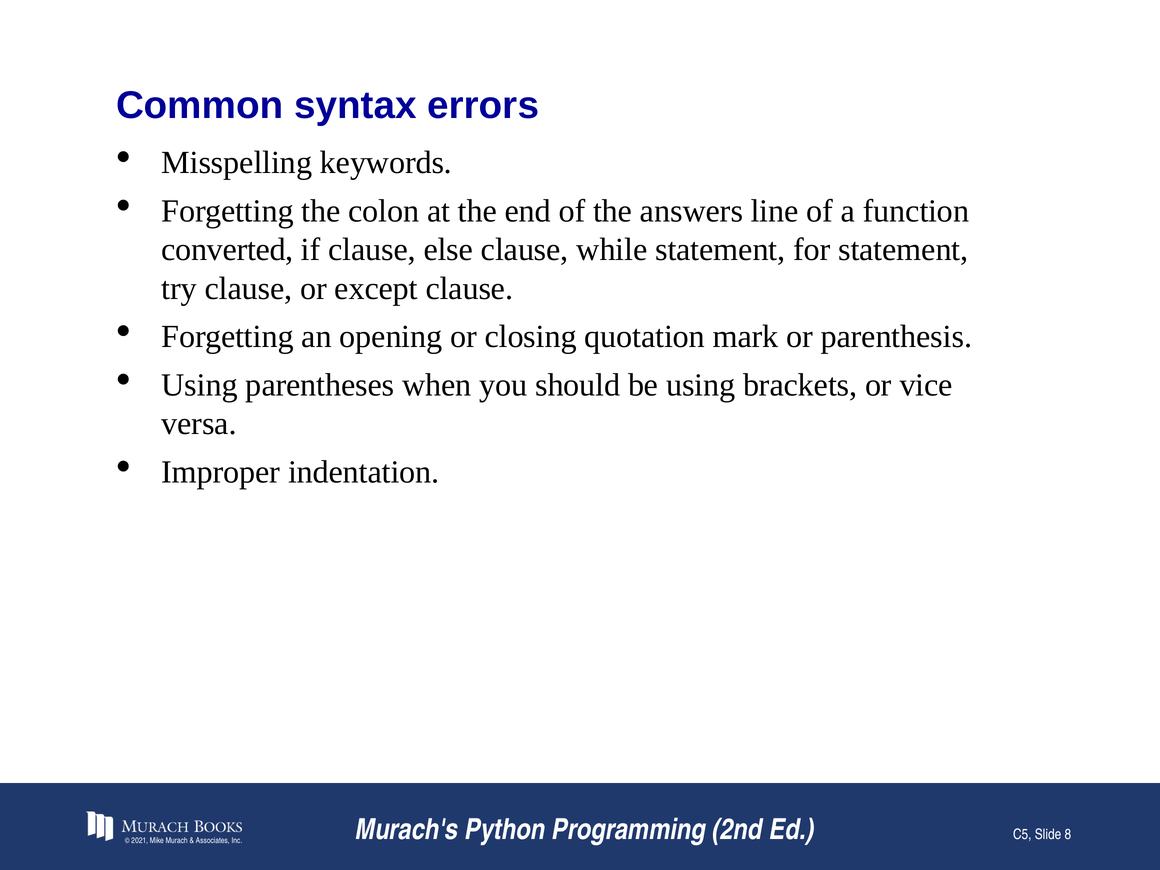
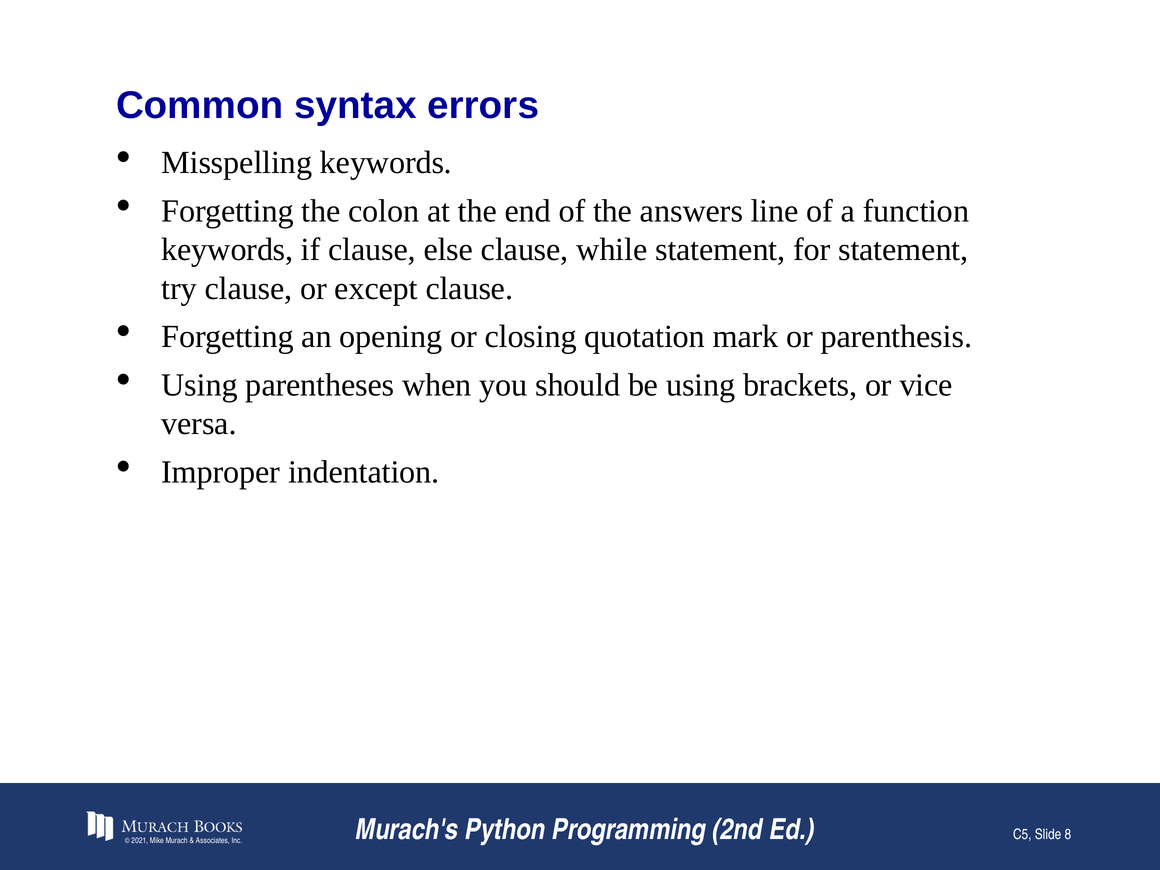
converted: converted -> keywords (227, 250)
